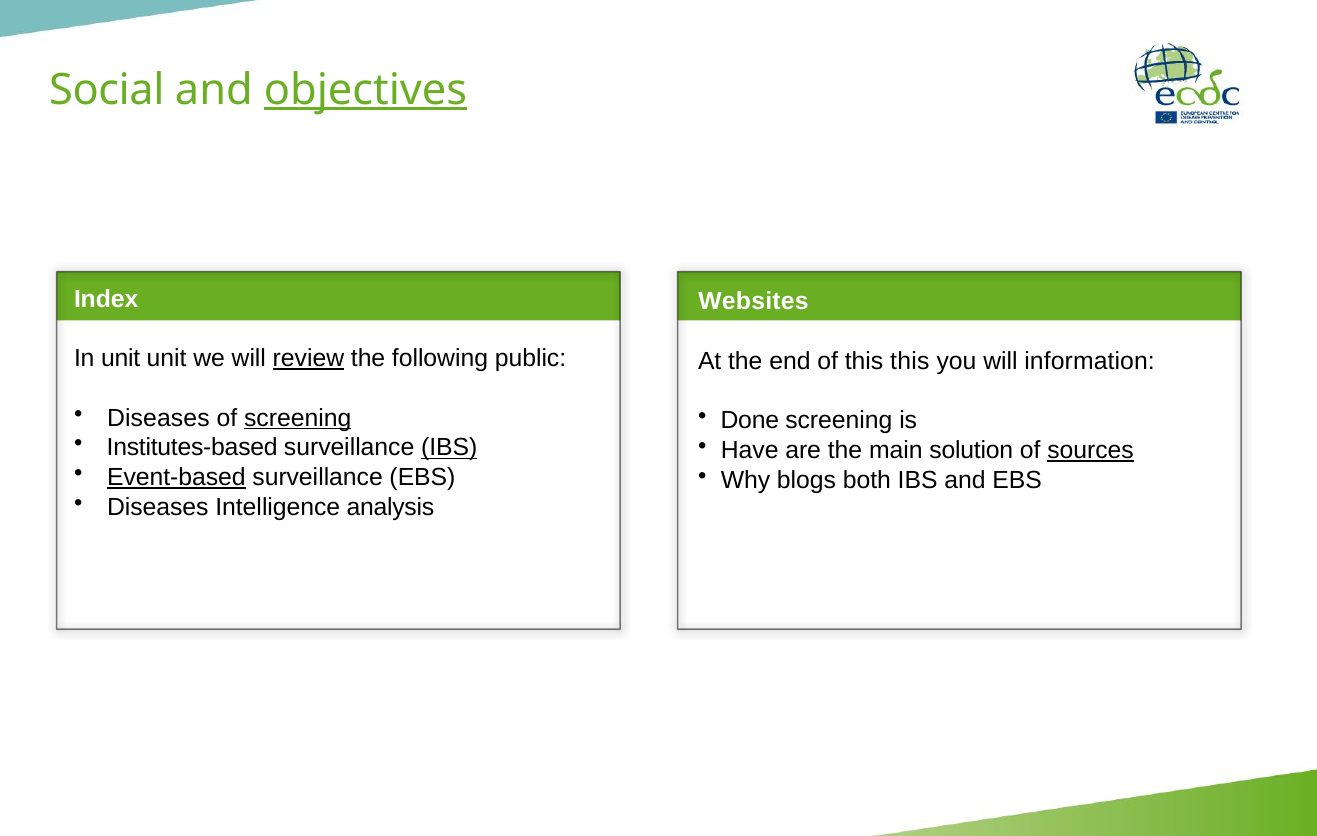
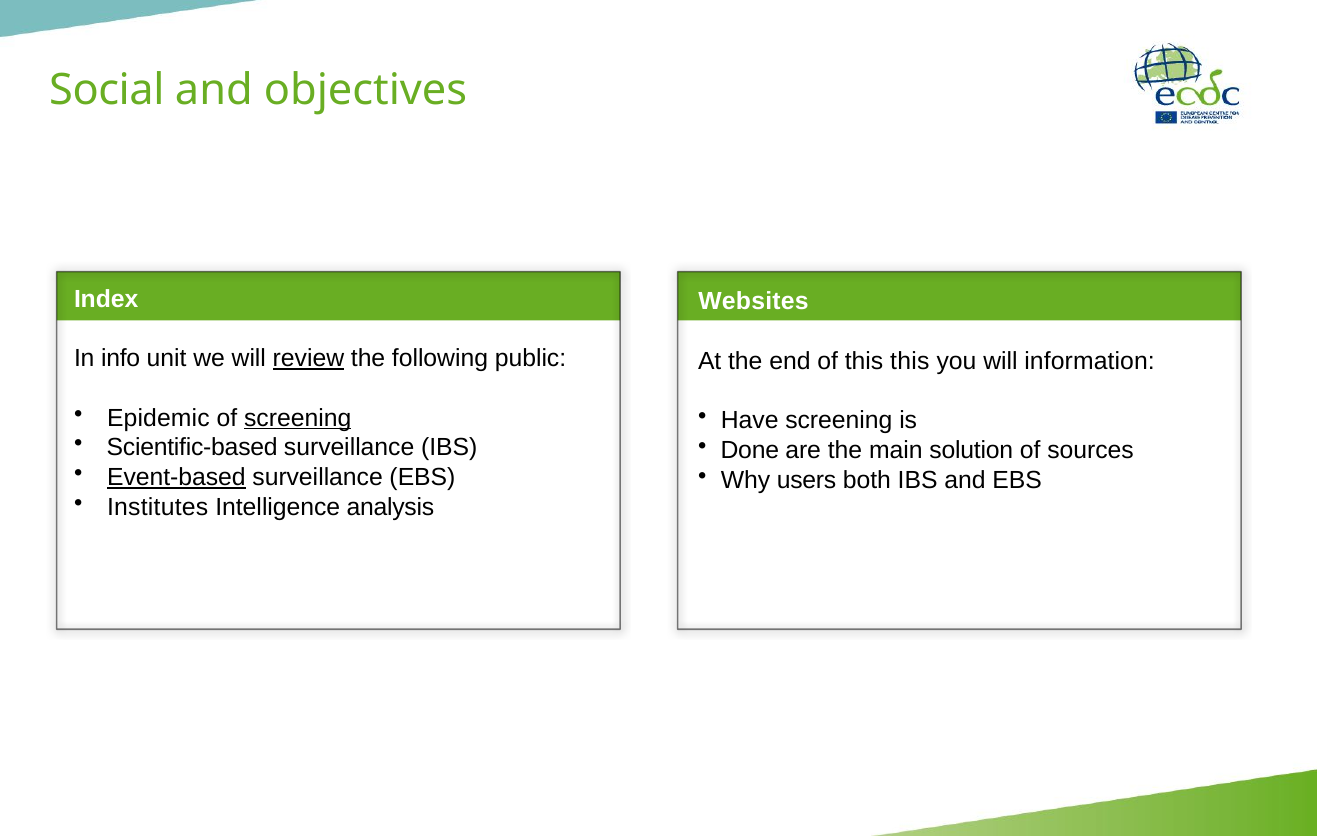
objectives underline: present -> none (366, 90)
In unit: unit -> info (121, 359)
Diseases: Diseases -> Epidemic (158, 418)
Done: Done -> Have (750, 421)
Institutes-based: Institutes-based -> Scientific-based (192, 448)
IBS underline: present -> none (449, 448)
Have: Have -> Done (750, 450)
sources underline: present -> none (1091, 450)
blogs: blogs -> users (807, 480)
Diseases: Diseases -> Institutes (158, 507)
